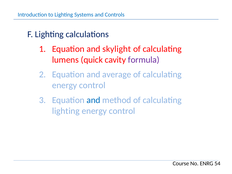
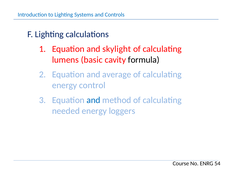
quick: quick -> basic (92, 60)
formula colour: purple -> black (144, 60)
lighting: lighting -> needed (66, 111)
control: control -> loggers (122, 111)
